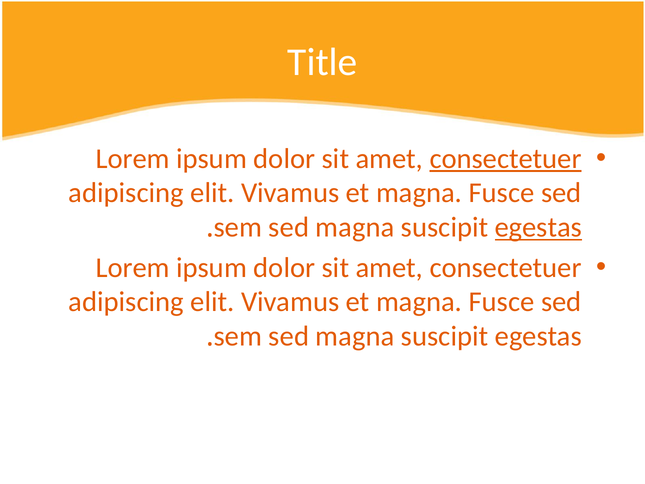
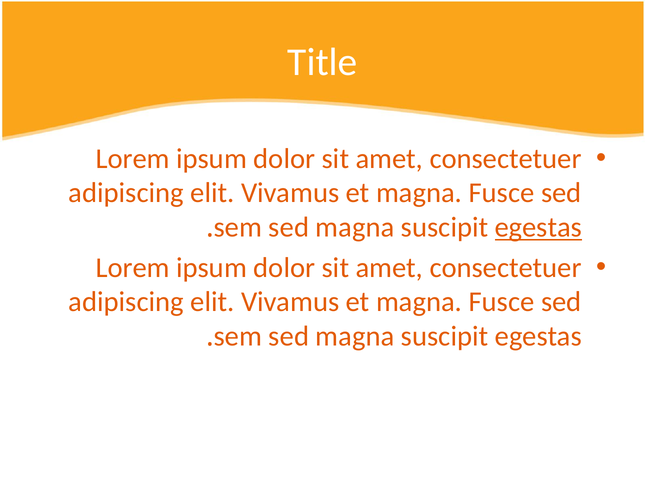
consectetuer underline: present -> none (506, 158)
